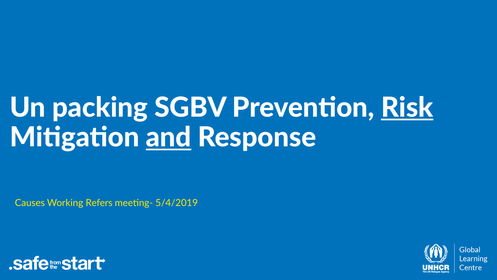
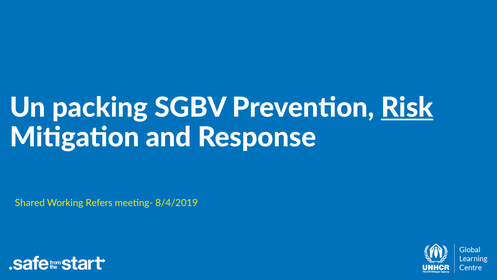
and underline: present -> none (169, 137)
Causes: Causes -> Shared (30, 203)
5/4/2019: 5/4/2019 -> 8/4/2019 (177, 203)
